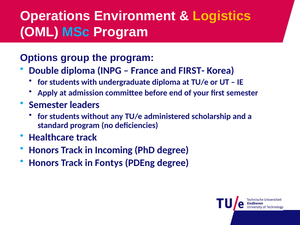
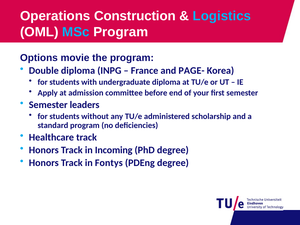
Environment: Environment -> Construction (135, 16)
Logistics colour: yellow -> light blue (222, 16)
group: group -> movie (75, 58)
FIRST-: FIRST- -> PAGE- (192, 71)
